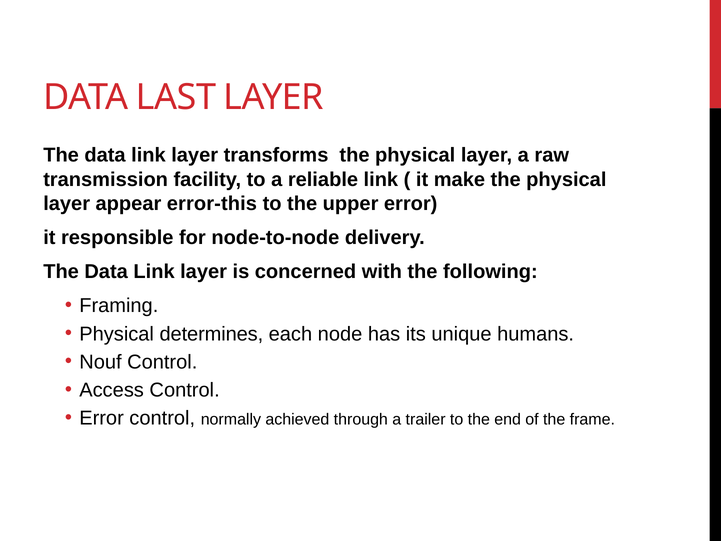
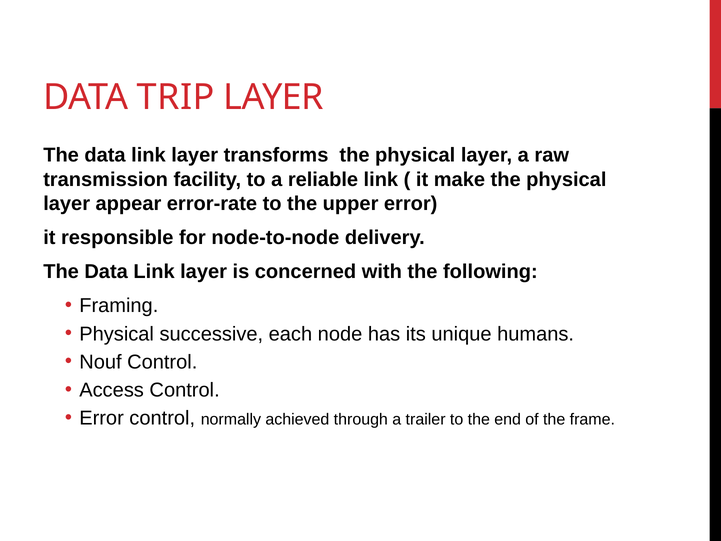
LAST: LAST -> TRIP (176, 97)
error-this: error-this -> error-rate (212, 203)
determines: determines -> successive (211, 334)
